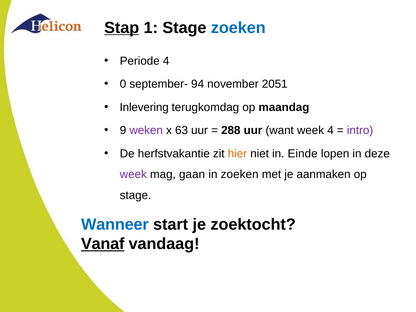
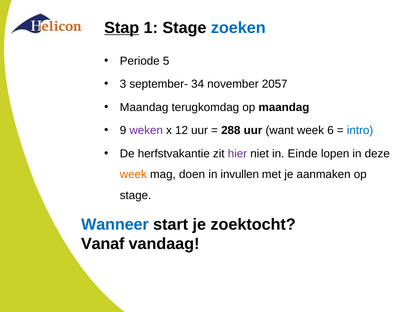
Periode 4: 4 -> 5 (166, 61)
0: 0 -> 3 (123, 84)
94: 94 -> 34 (198, 84)
2051: 2051 -> 2057 (275, 84)
Inlevering: Inlevering -> Maandag (144, 107)
63: 63 -> 12 (182, 130)
week 4: 4 -> 6 (330, 130)
intro colour: purple -> blue (360, 130)
hier colour: orange -> purple (237, 154)
week colour: purple -> orange (133, 174)
gaan: gaan -> doen (192, 174)
in zoeken: zoeken -> invullen (240, 174)
Vanaf underline: present -> none (103, 244)
